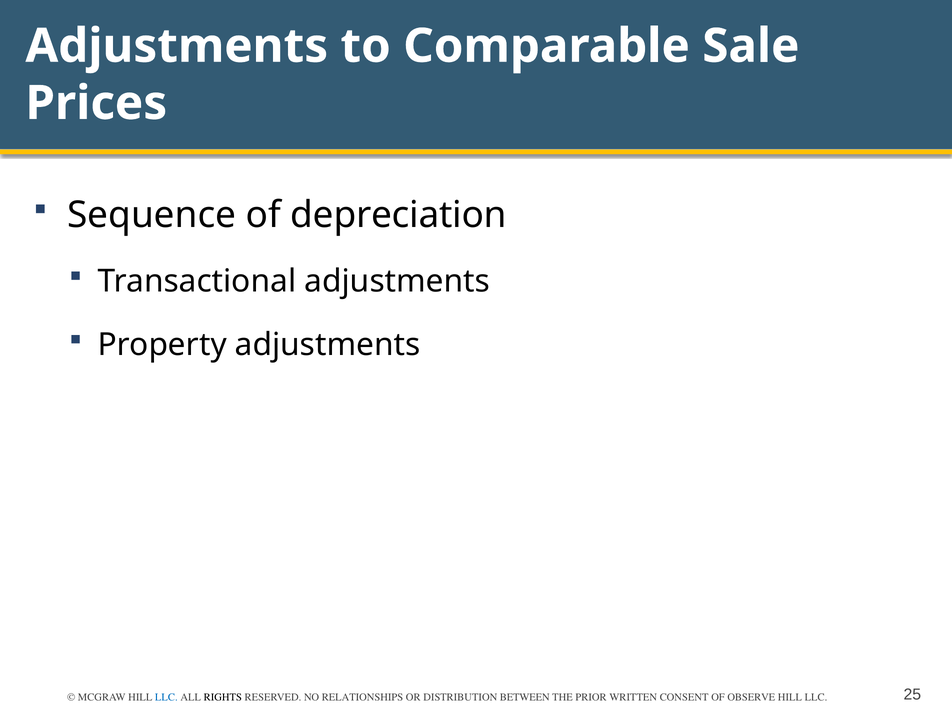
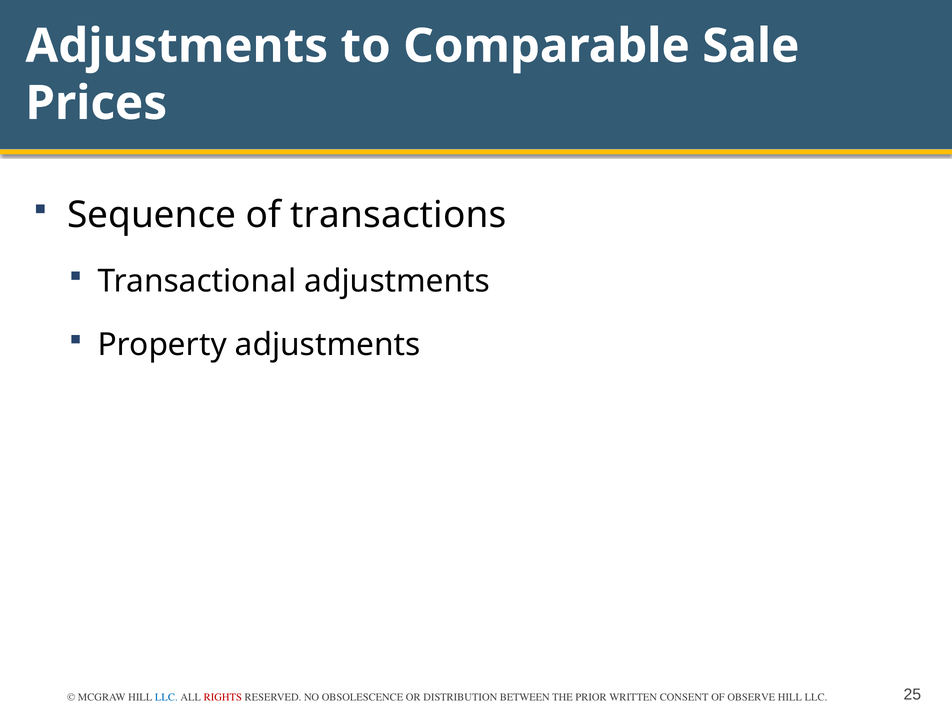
depreciation: depreciation -> transactions (398, 215)
RIGHTS colour: black -> red (223, 697)
RELATIONSHIPS: RELATIONSHIPS -> OBSOLESCENCE (362, 697)
